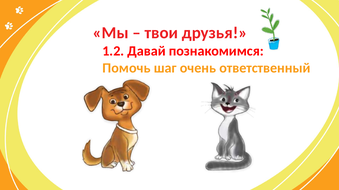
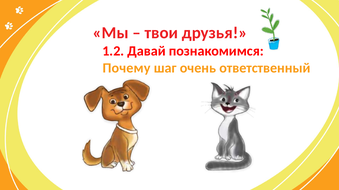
Помочь: Помочь -> Почему (126, 68)
